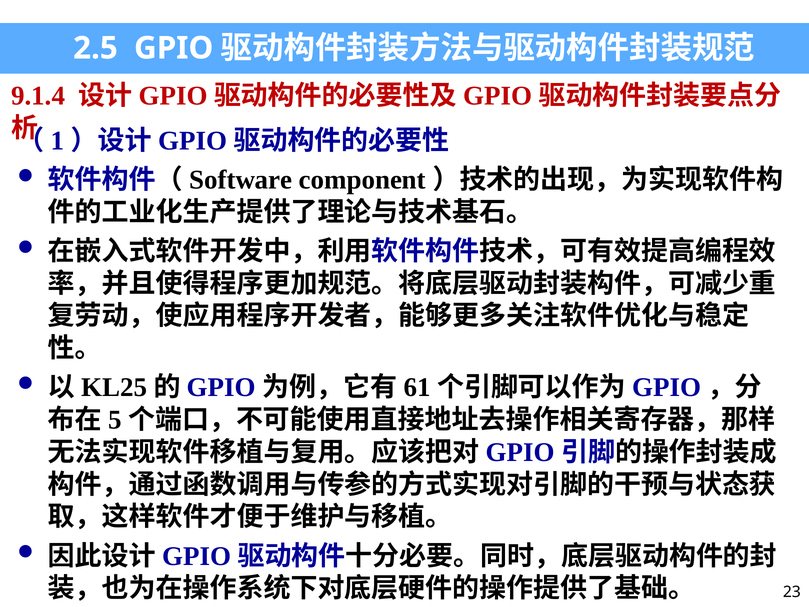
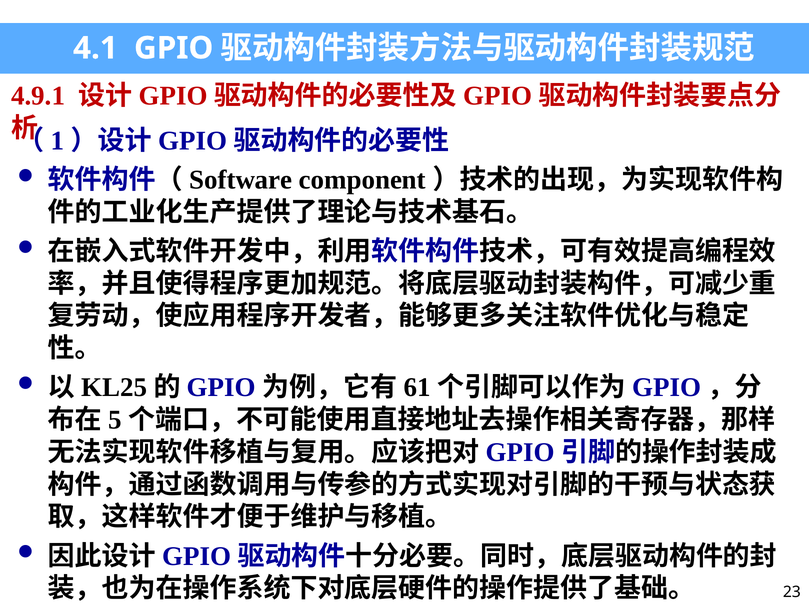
2.5: 2.5 -> 4.1 (95, 48)
9.1.4: 9.1.4 -> 4.9.1 (38, 96)
